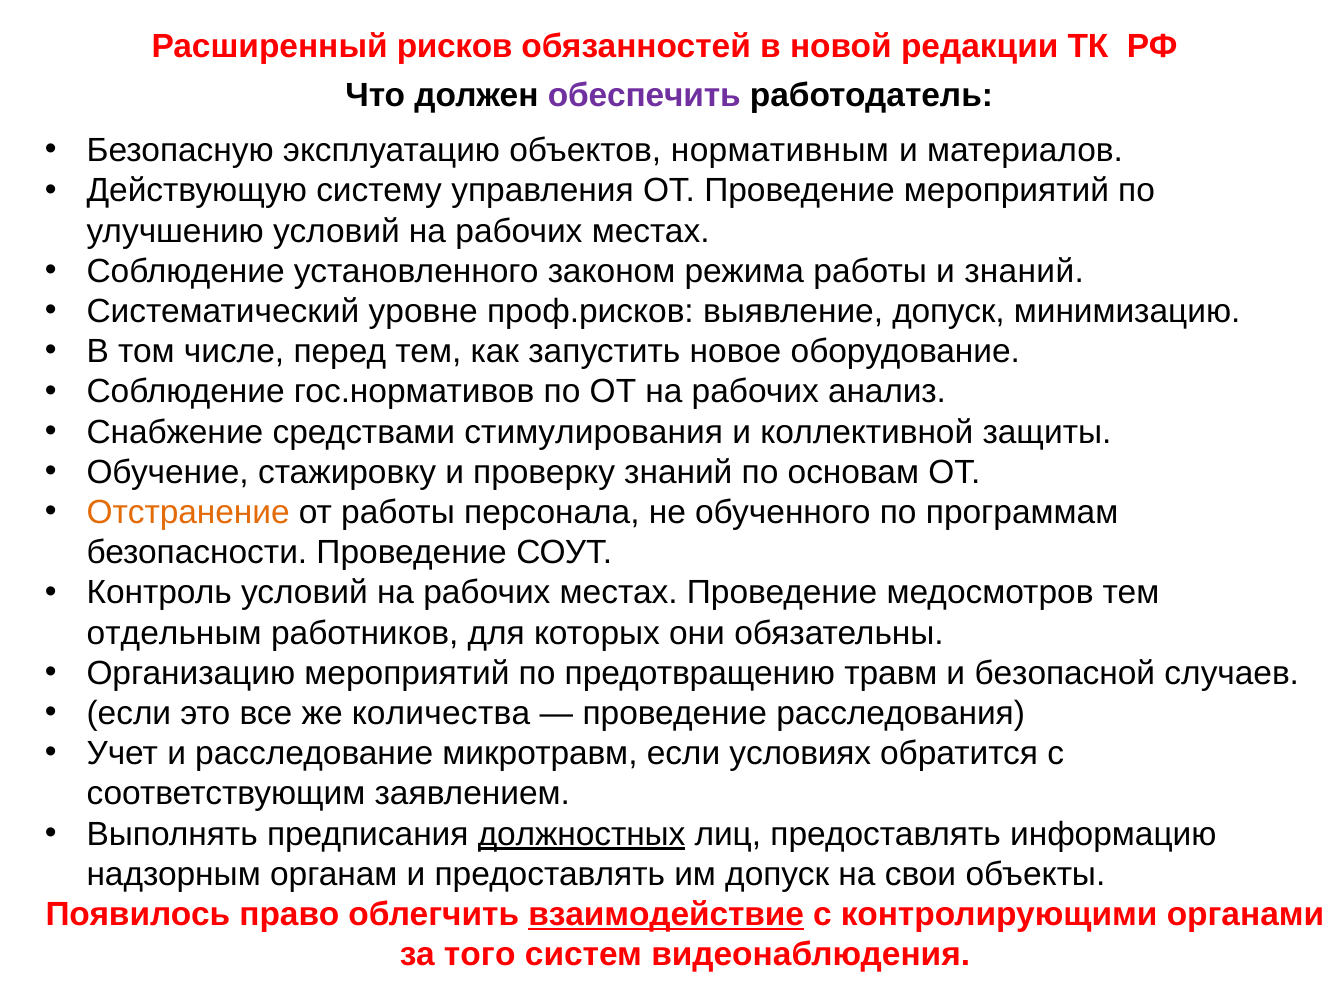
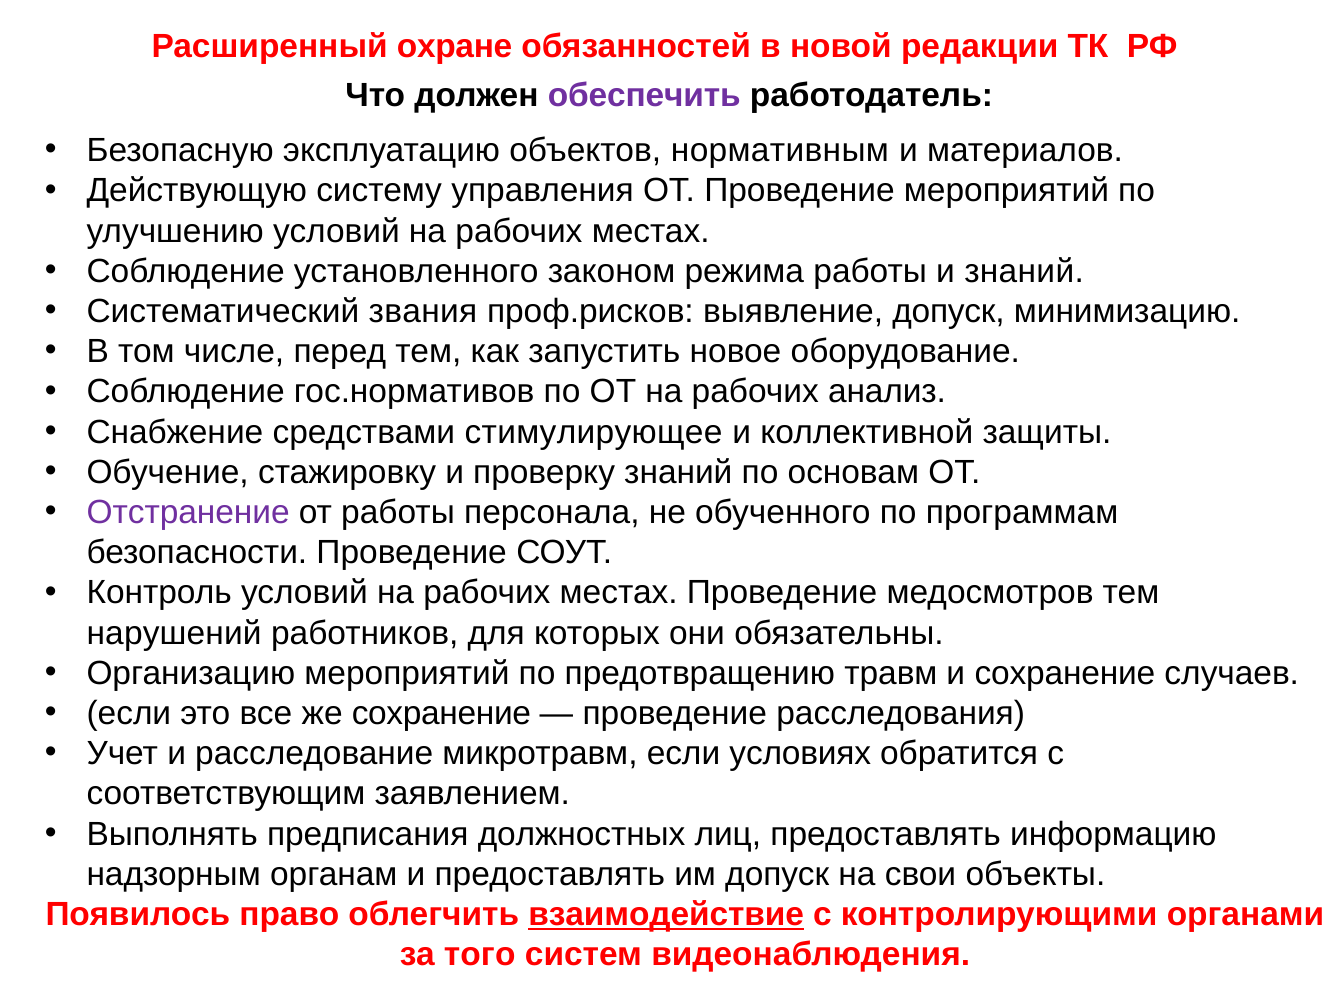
рисков: рисков -> охране (455, 46)
уровне: уровне -> звания (423, 311)
стимулирования: стимулирования -> стимулирующее (594, 432)
Отстранение colour: orange -> purple (188, 512)
отдельным: отдельным -> нарушений (174, 633)
и безопасной: безопасной -> сохранение (1065, 673)
же количества: количества -> сохранение (441, 713)
должностных underline: present -> none (582, 833)
